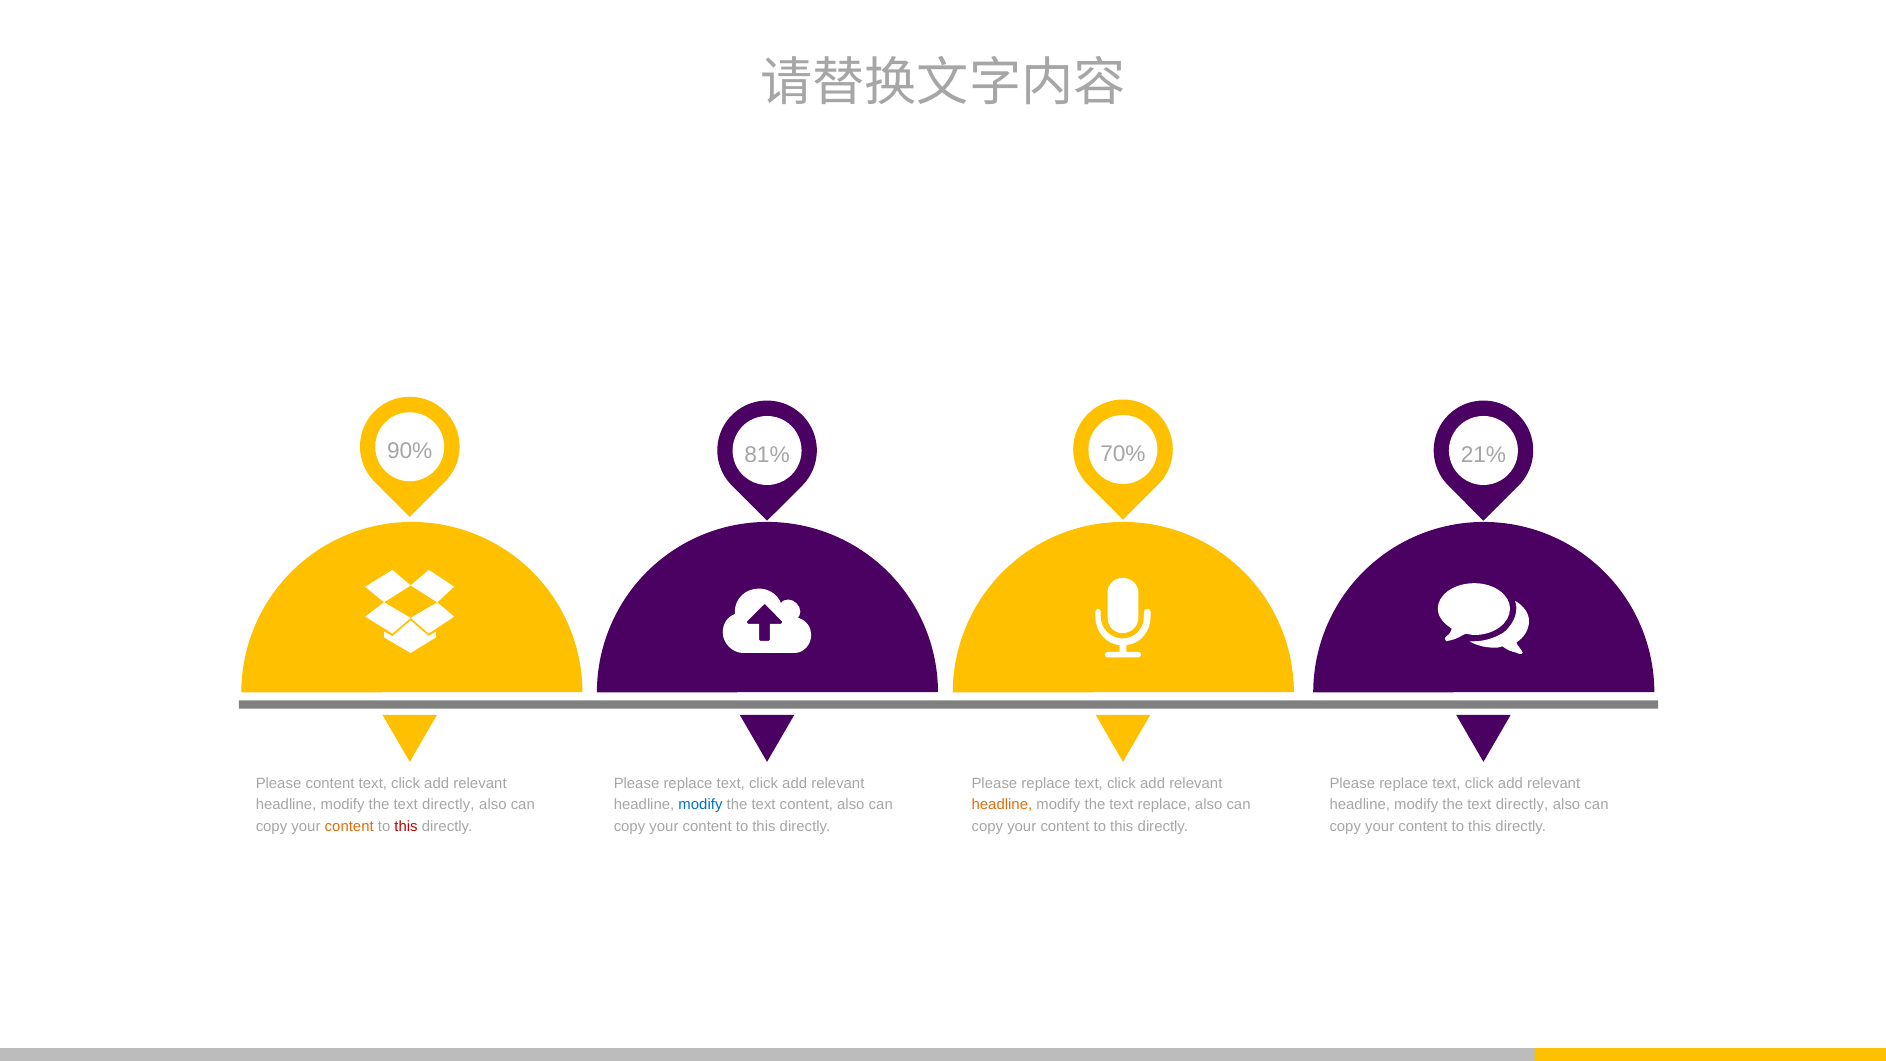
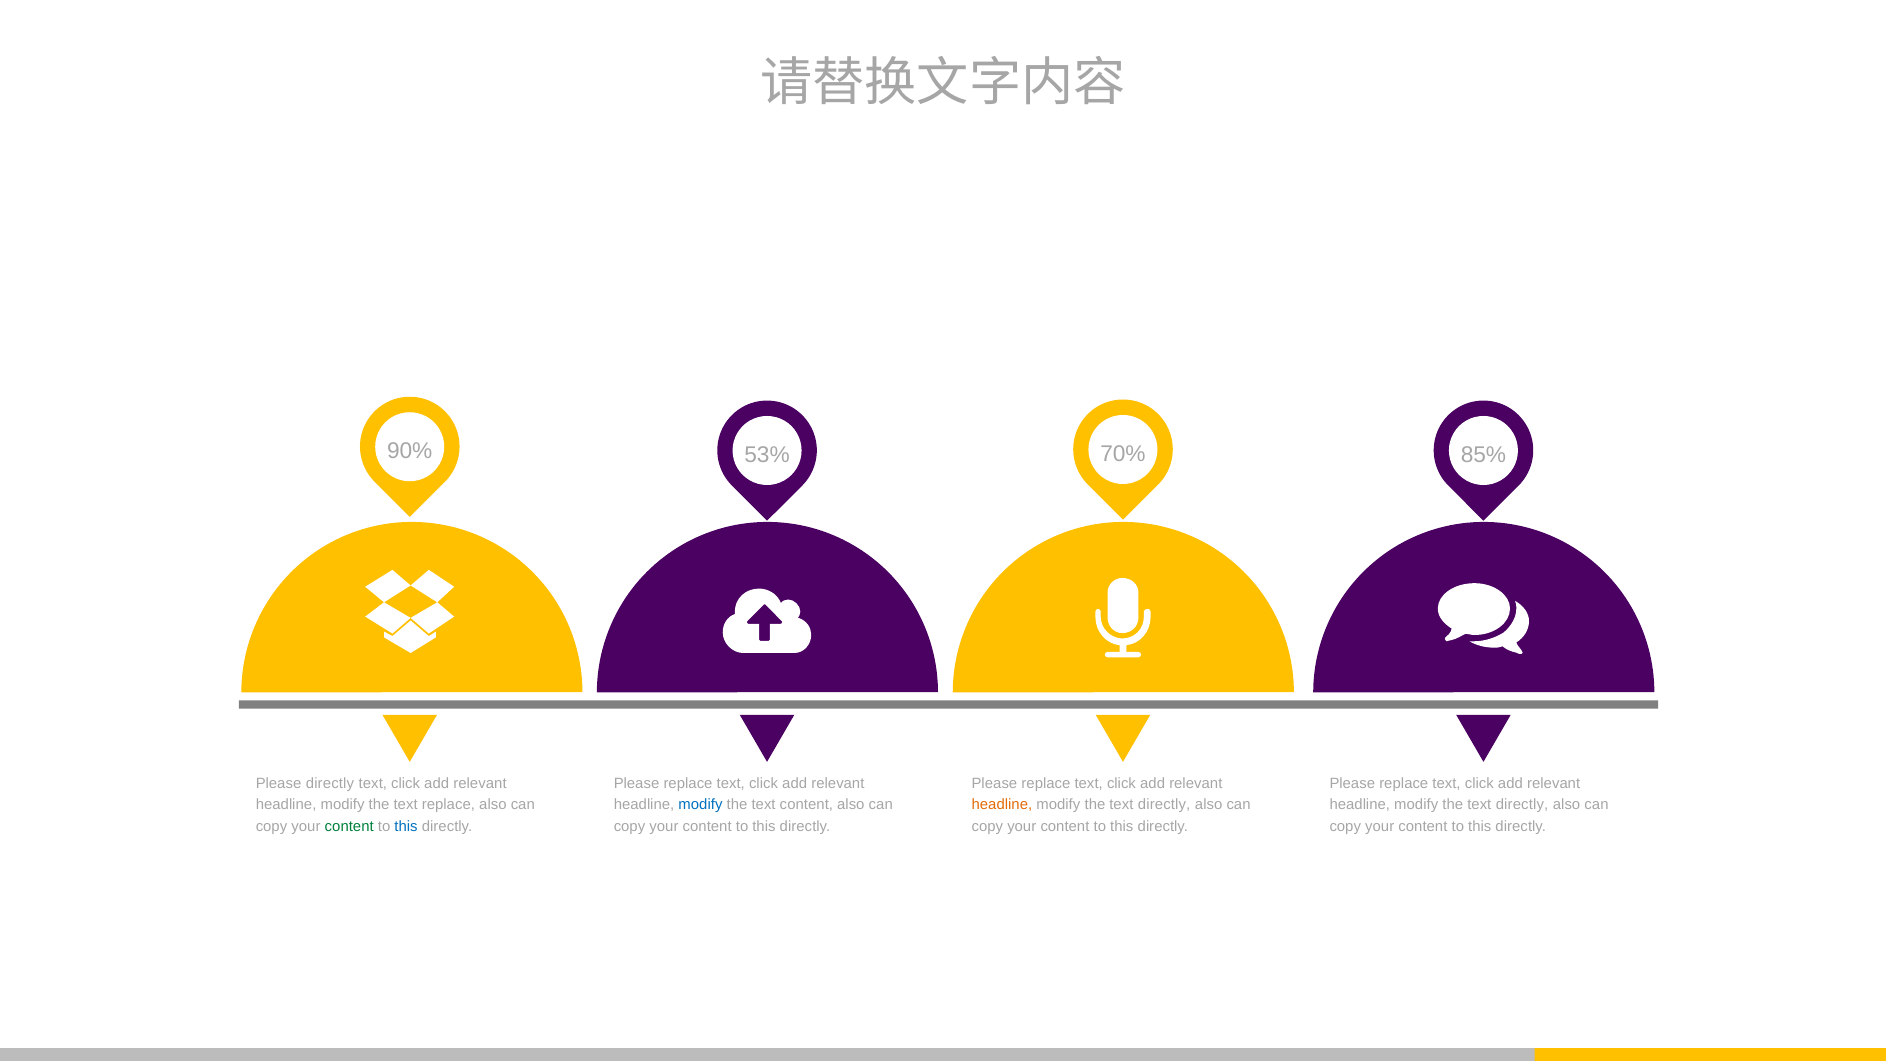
81%: 81% -> 53% (767, 455)
21%: 21% -> 85% (1483, 455)
Please content: content -> directly (330, 783)
directly: directly -> replace (448, 805)
replace: replace -> directly (1164, 805)
content colour: orange -> green (349, 826)
this colour: red -> blue (406, 826)
